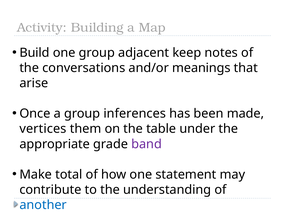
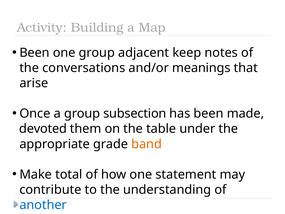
Build: Build -> Been (35, 53)
inferences: inferences -> subsection (135, 113)
vertices: vertices -> devoted (43, 129)
band colour: purple -> orange (147, 144)
